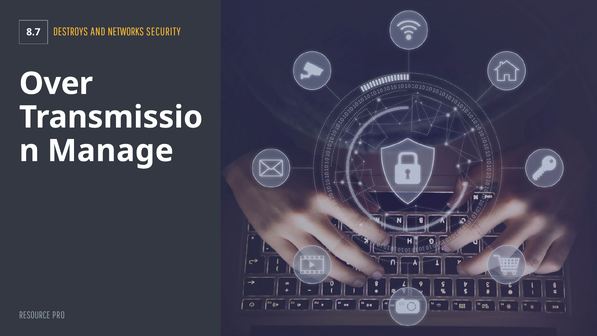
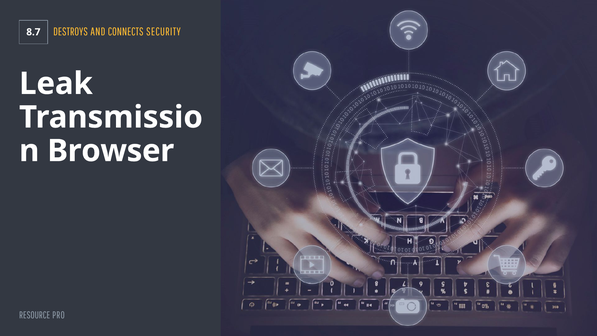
NETWORKS: NETWORKS -> CONNECTS (126, 32)
Over: Over -> Leak (56, 84)
Manage: Manage -> Browser (111, 151)
